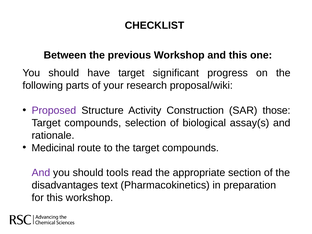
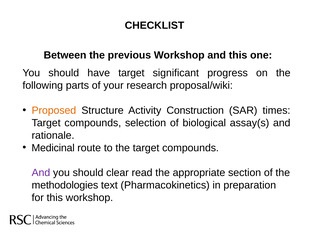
Proposed colour: purple -> orange (54, 110)
those: those -> times (276, 110)
tools: tools -> clear (118, 173)
disadvantages: disadvantages -> methodologies (65, 185)
